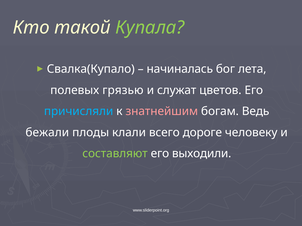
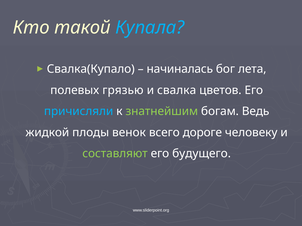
Купала colour: light green -> light blue (150, 28)
служат: служат -> свалка (177, 90)
знатнейшим colour: pink -> light green (162, 112)
бежали: бежали -> жидкой (47, 133)
клали: клали -> венок (129, 133)
выходили: выходили -> будущего (202, 154)
